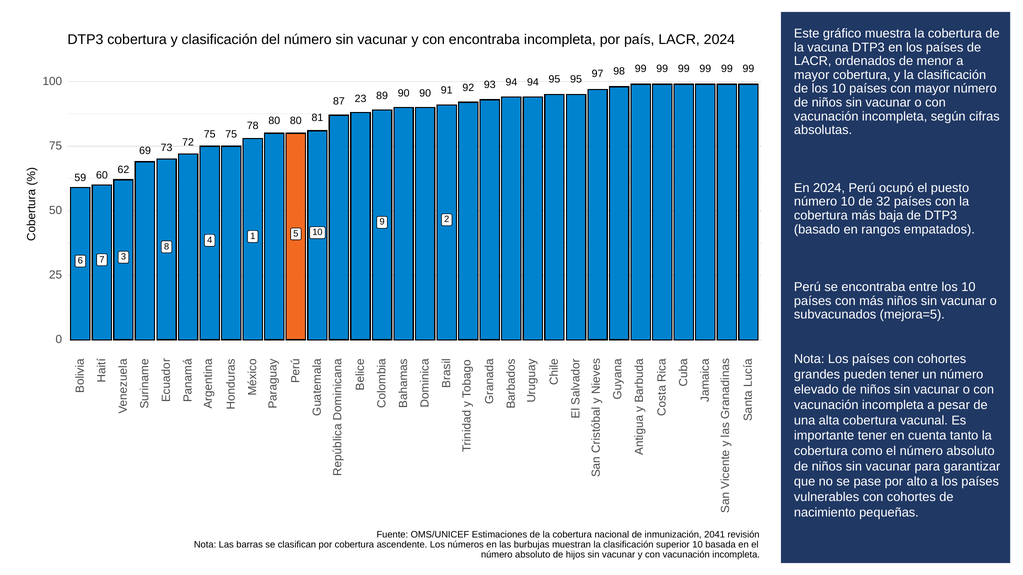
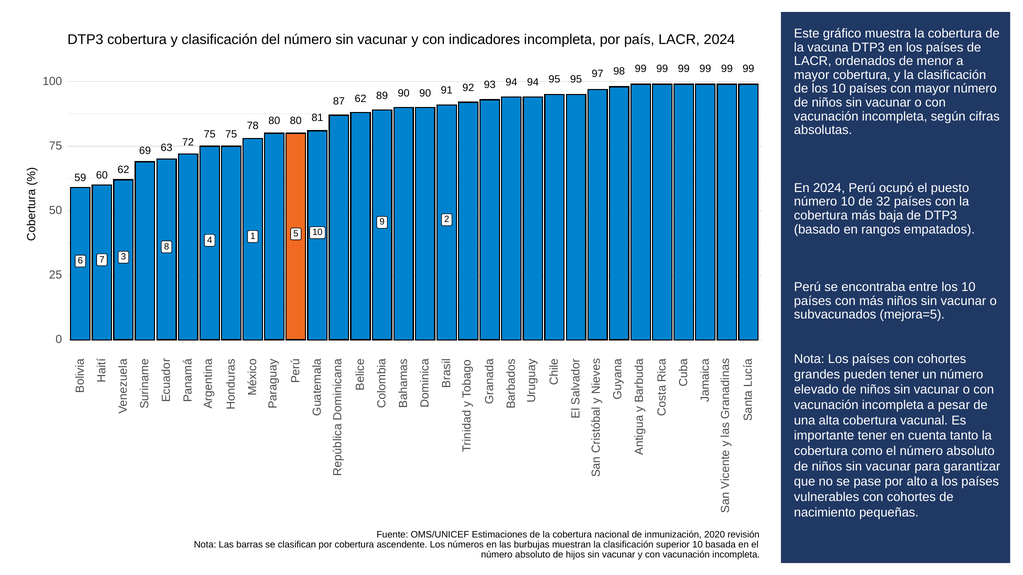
con encontraba: encontraba -> indicadores (484, 40)
87 23: 23 -> 62 (361, 99)
73: 73 -> 63 (167, 148)
2041: 2041 -> 2020 (715, 535)
